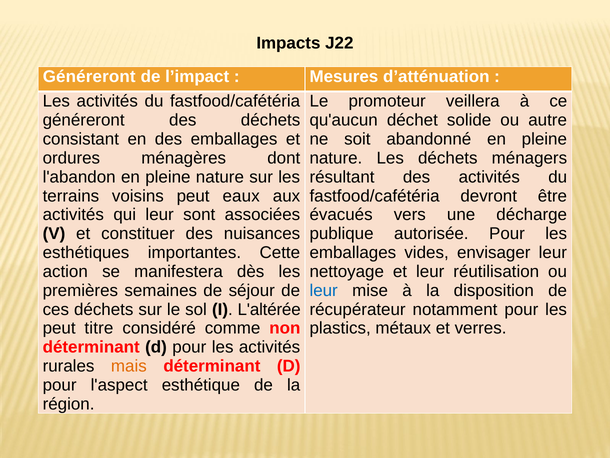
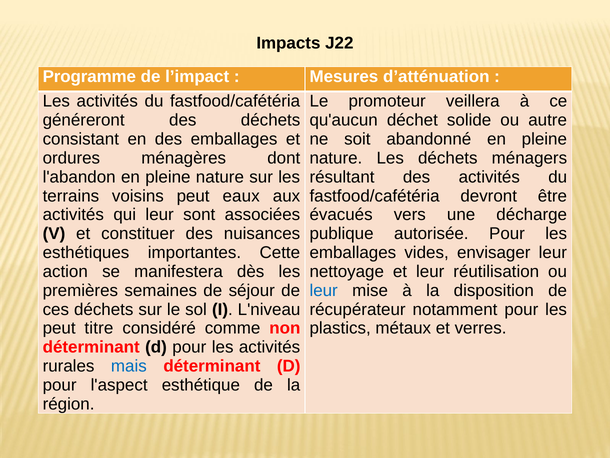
Généreront: Généreront -> Programme (89, 76)
L'altérée: L'altérée -> L'niveau (269, 309)
mais colour: orange -> blue (129, 366)
